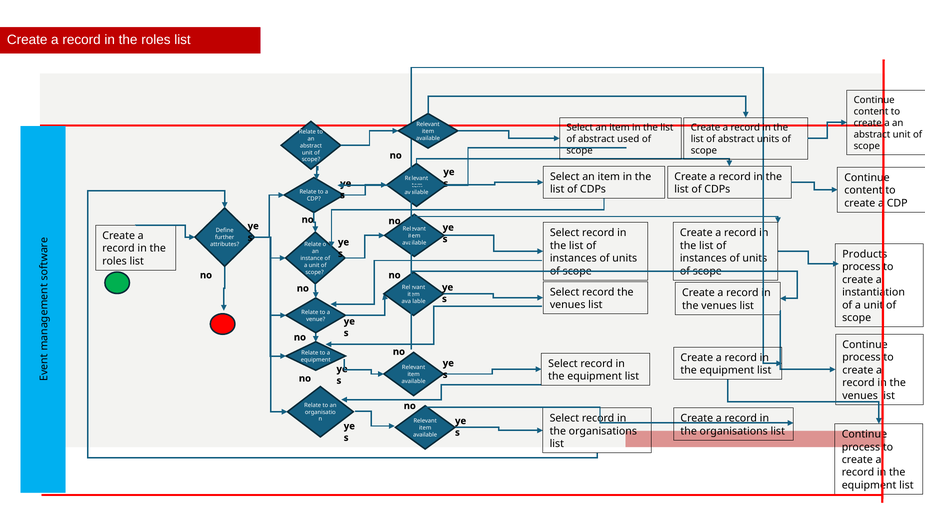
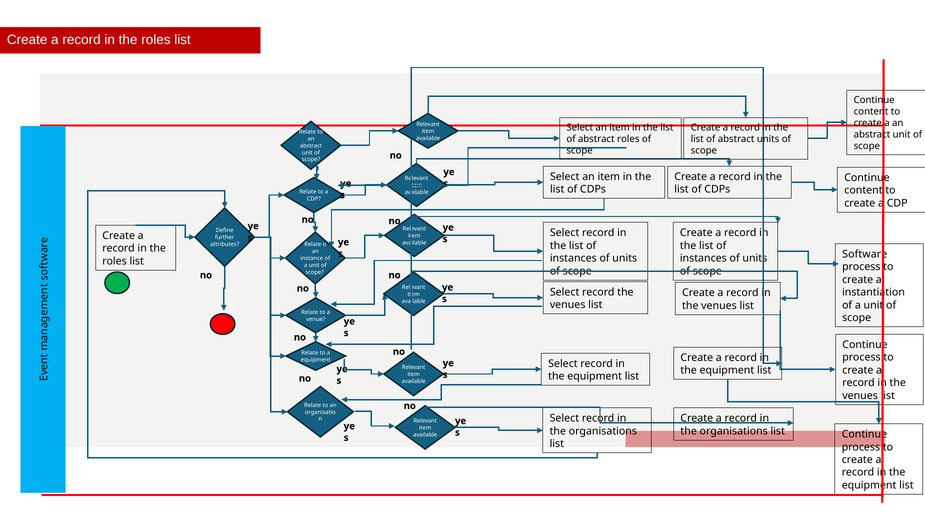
abstract used: used -> roles (628, 139)
Products: Products -> Software (865, 254)
